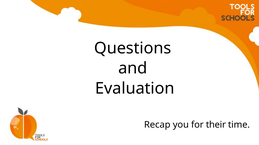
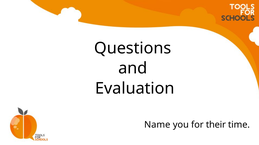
Recap: Recap -> Name (157, 125)
